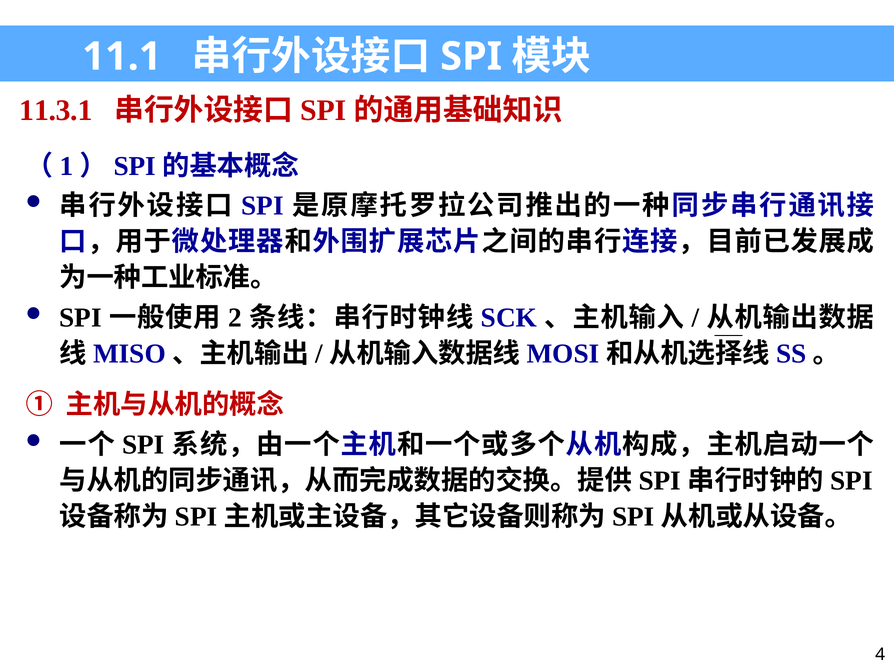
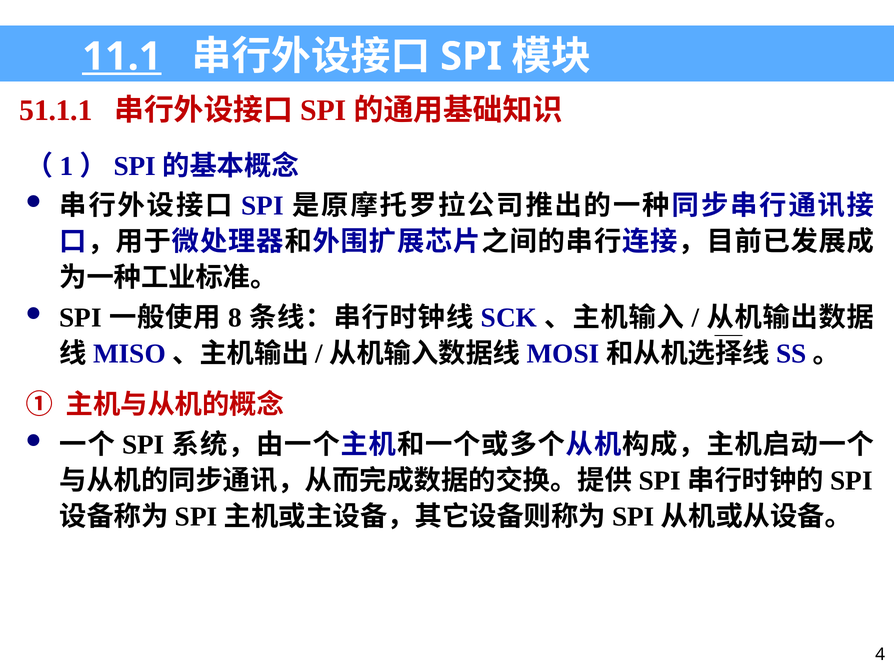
11.1 underline: none -> present (122, 57)
11.3.1: 11.3.1 -> 51.1.1 (56, 110)
2: 2 -> 8 (235, 318)
